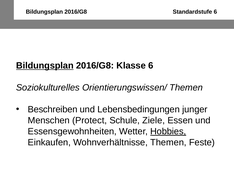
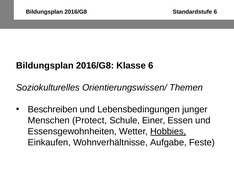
Bildungsplan underline: present -> none (45, 65)
Ziele: Ziele -> Einer (154, 120)
Wohnverhältnisse Themen: Themen -> Aufgabe (168, 142)
